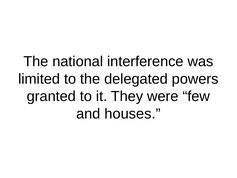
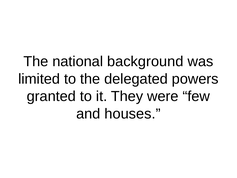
interference: interference -> background (145, 61)
